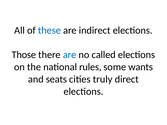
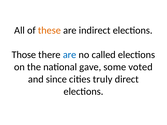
these colour: blue -> orange (49, 30)
rules: rules -> gave (90, 67)
wants: wants -> voted (141, 67)
seats: seats -> since (56, 79)
